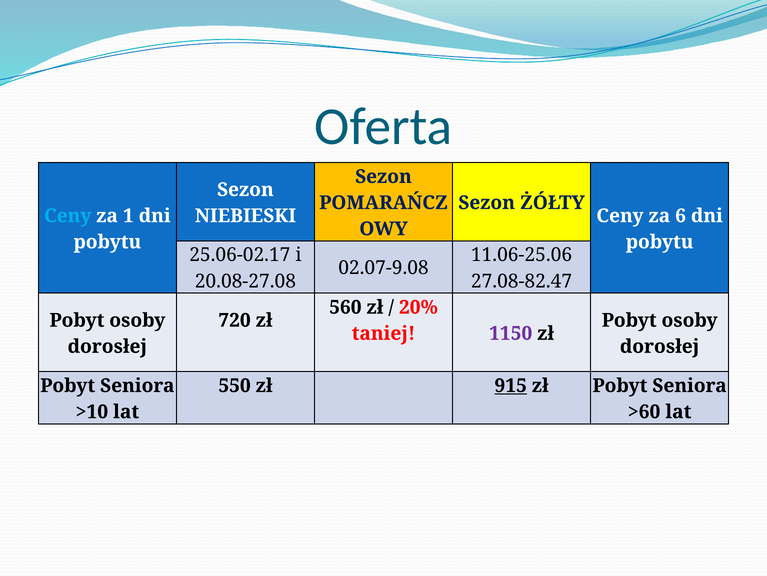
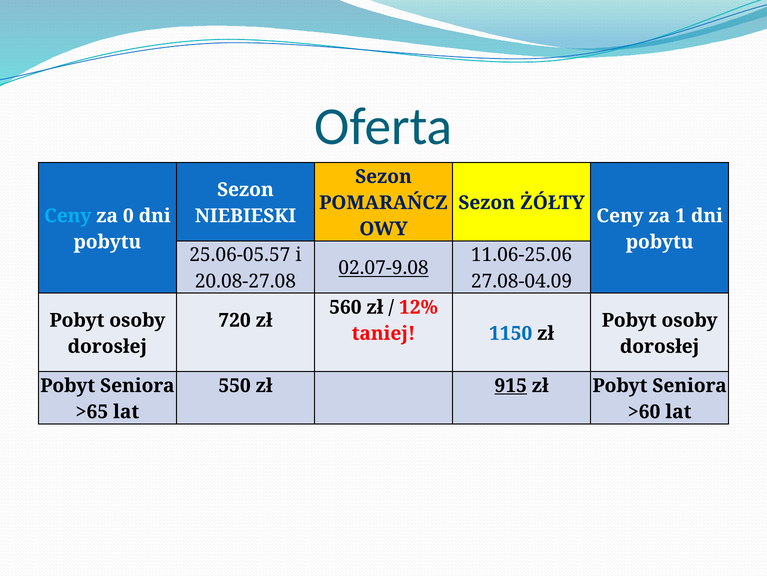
1: 1 -> 0 (128, 216)
6: 6 -> 1 (681, 216)
25.06-02.17: 25.06-02.17 -> 25.06-05.57 (240, 255)
02.07-9.08 underline: none -> present (383, 268)
27.08-82.47: 27.08-82.47 -> 27.08-04.09 (522, 281)
20%: 20% -> 12% (418, 307)
1150 colour: purple -> blue (511, 333)
>10: >10 -> >65 (92, 411)
